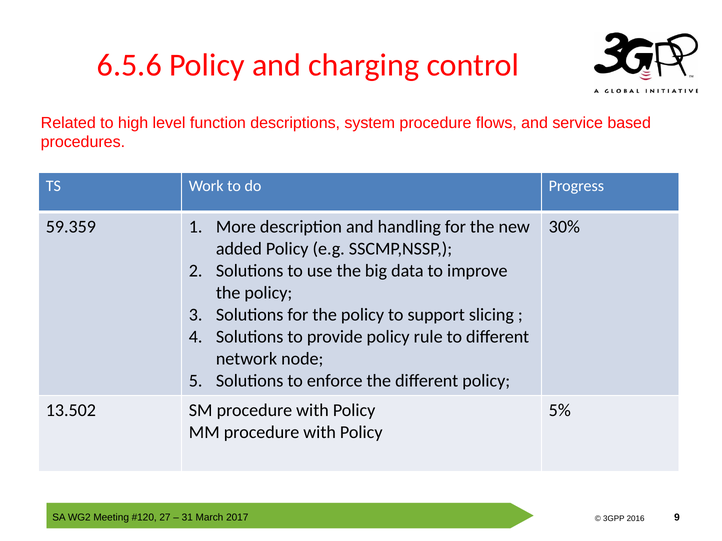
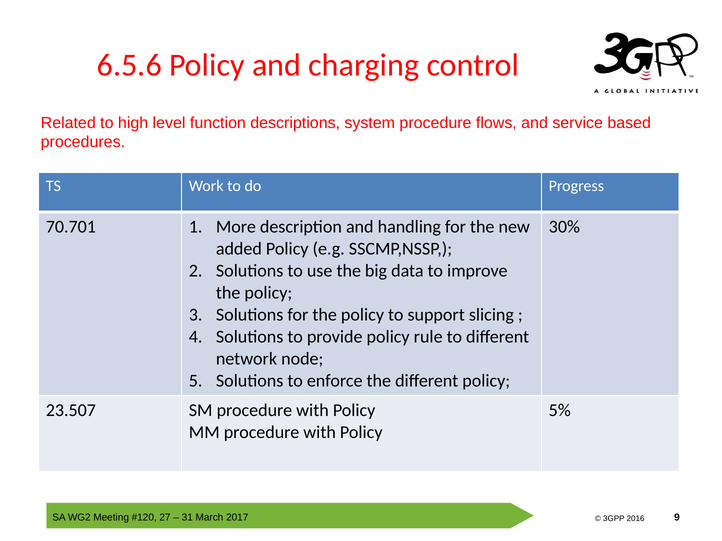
59.359: 59.359 -> 70.701 (71, 227)
13.502: 13.502 -> 23.507 (71, 411)
